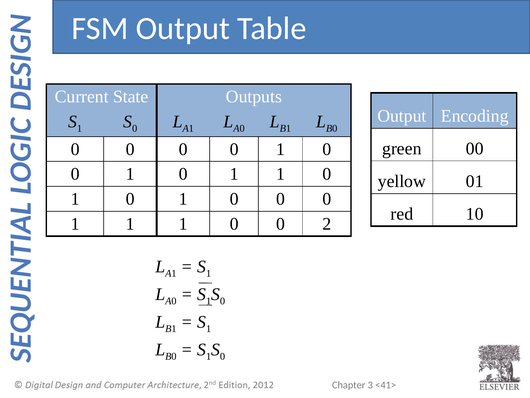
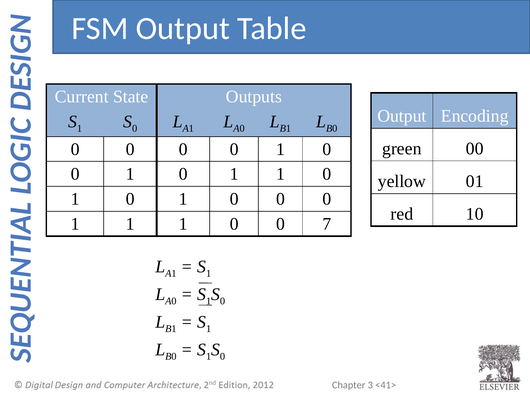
2: 2 -> 7 (327, 224)
